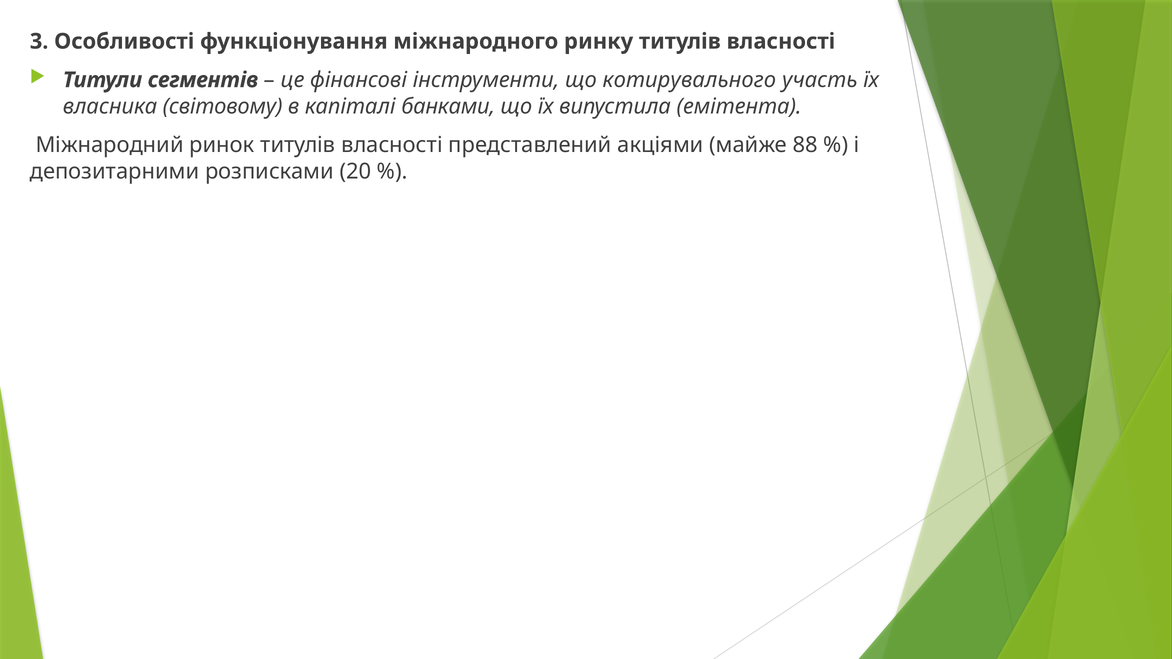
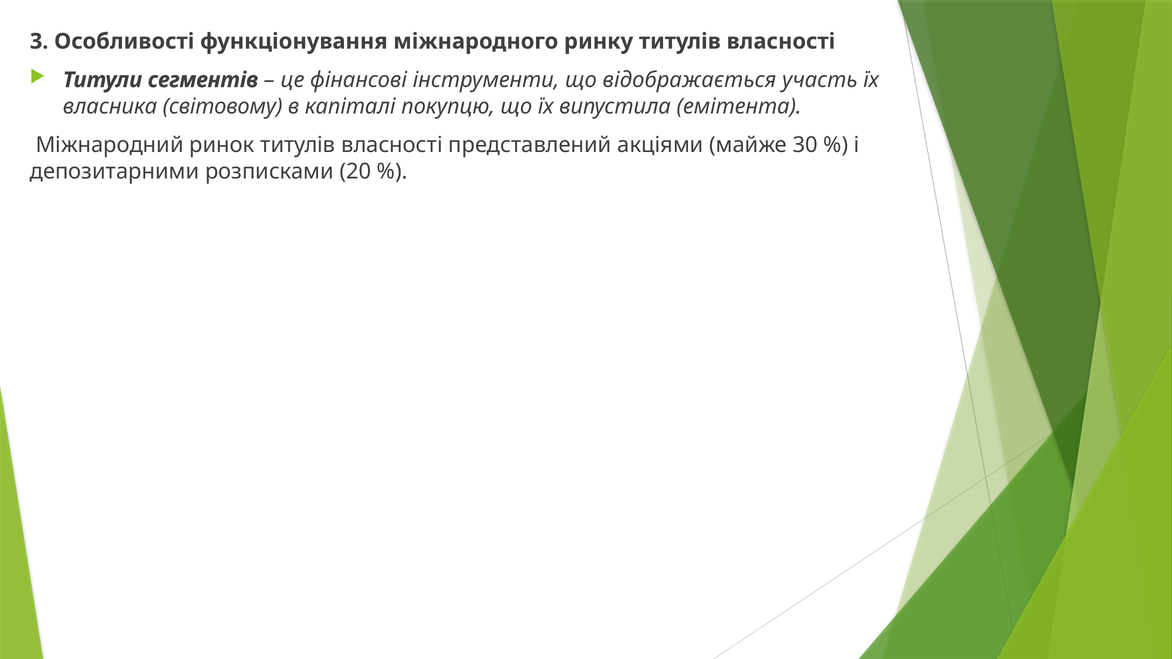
котирувального: котирувального -> відображається (689, 80)
банками: банками -> покупцю (448, 106)
88: 88 -> 30 (805, 145)
